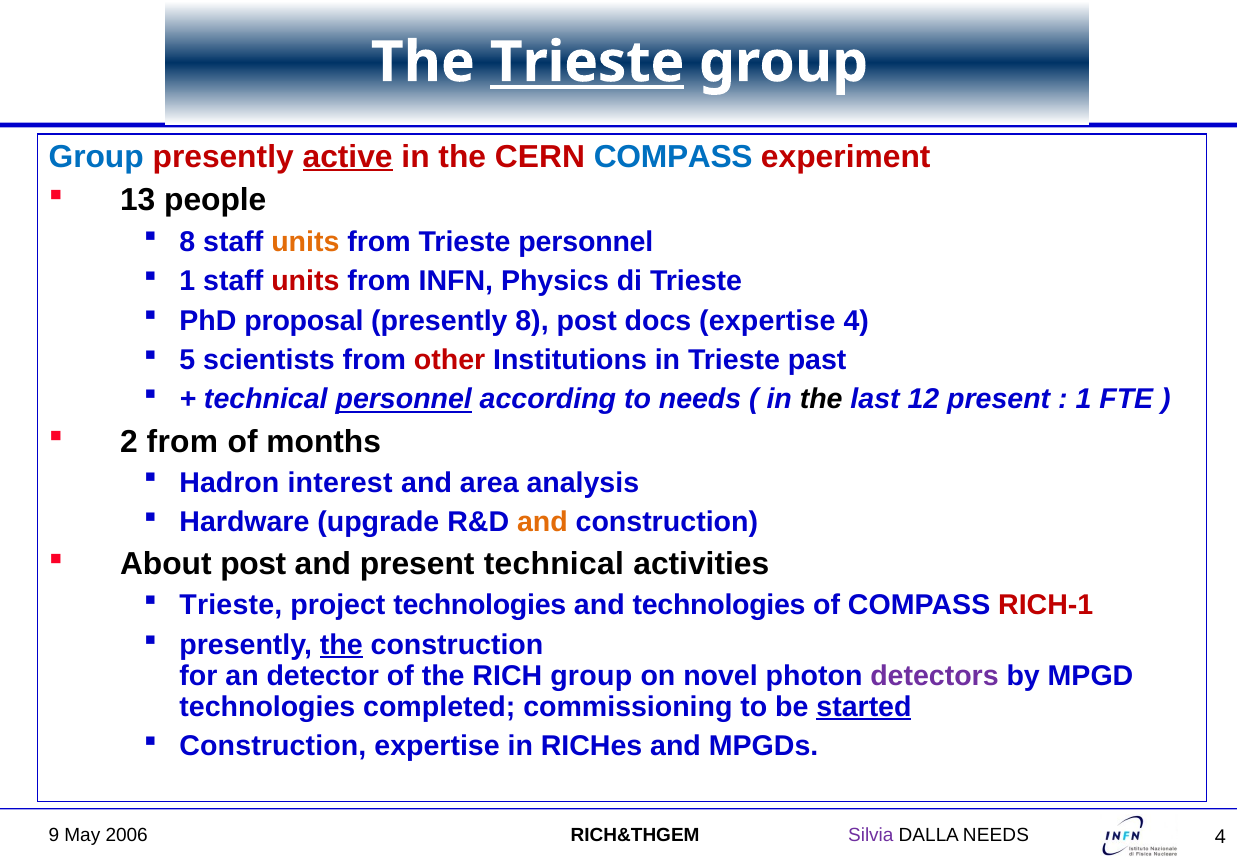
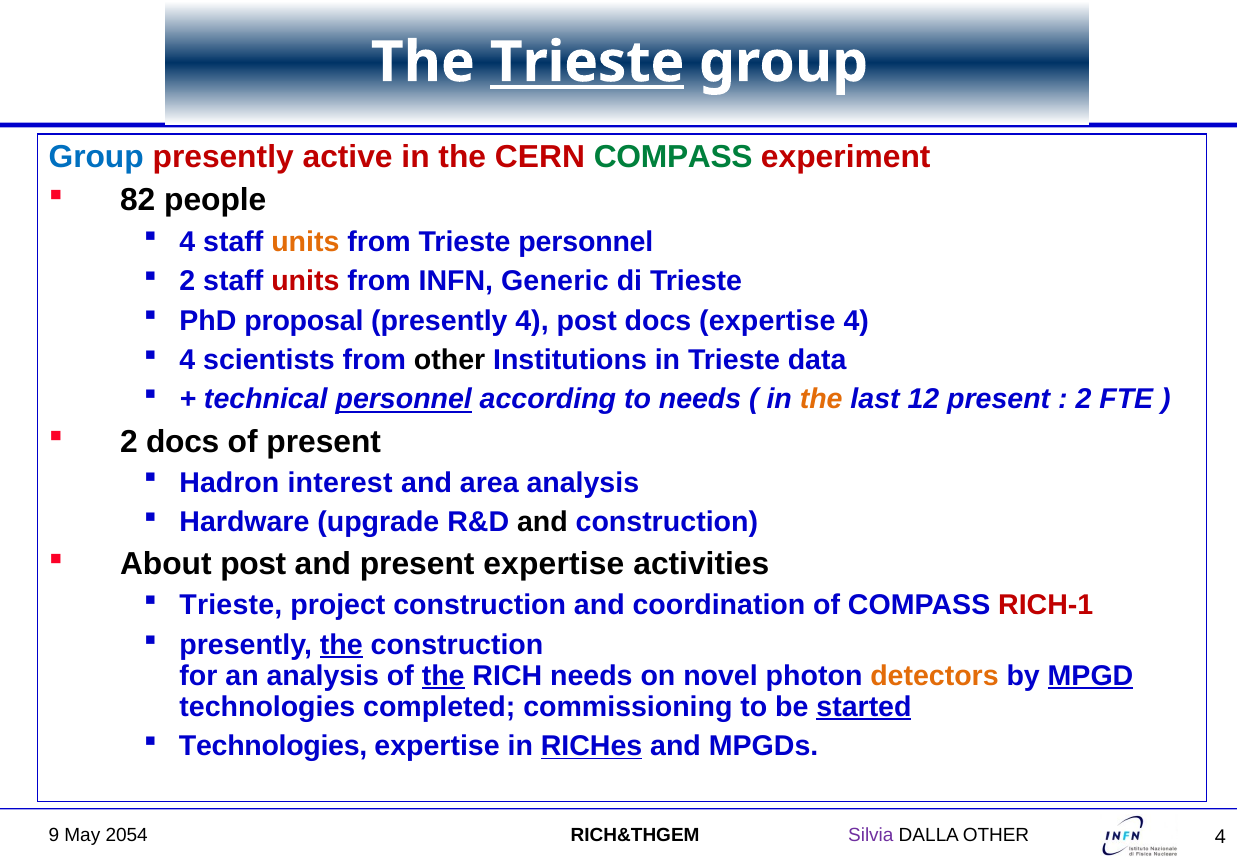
active underline: present -> none (348, 157)
COMPASS colour: blue -> green (673, 157)
13: 13 -> 82 (138, 200)
8: 8 -> 4 (187, 242)
1: 1 -> 2 (187, 281)
Physics: Physics -> Generic (555, 281)
presently 8: 8 -> 4 (532, 320)
5: 5 -> 4 (187, 360)
other colour: red -> black (450, 360)
past: past -> data (817, 360)
the colour: black -> orange (821, 399)
1: 1 -> 2 (1083, 399)
2 from: from -> docs (183, 441)
of months: months -> present (324, 441)
and colour: orange -> black (542, 522)
present technical: technical -> expertise (554, 564)
project technologies: technologies -> construction (480, 605)
and technologies: technologies -> coordination (719, 605)
an detector: detector -> analysis (323, 676)
the underline: none -> present (443, 676)
RICH group: group -> needs (591, 676)
detectors colour: purple -> orange (934, 676)
MPGD underline: none -> present (1090, 676)
Construction: Construction -> Technologies (273, 746)
RICHes underline: none -> present (592, 746)
2006: 2006 -> 2054 (127, 835)
DALLA NEEDS: NEEDS -> OTHER (996, 835)
